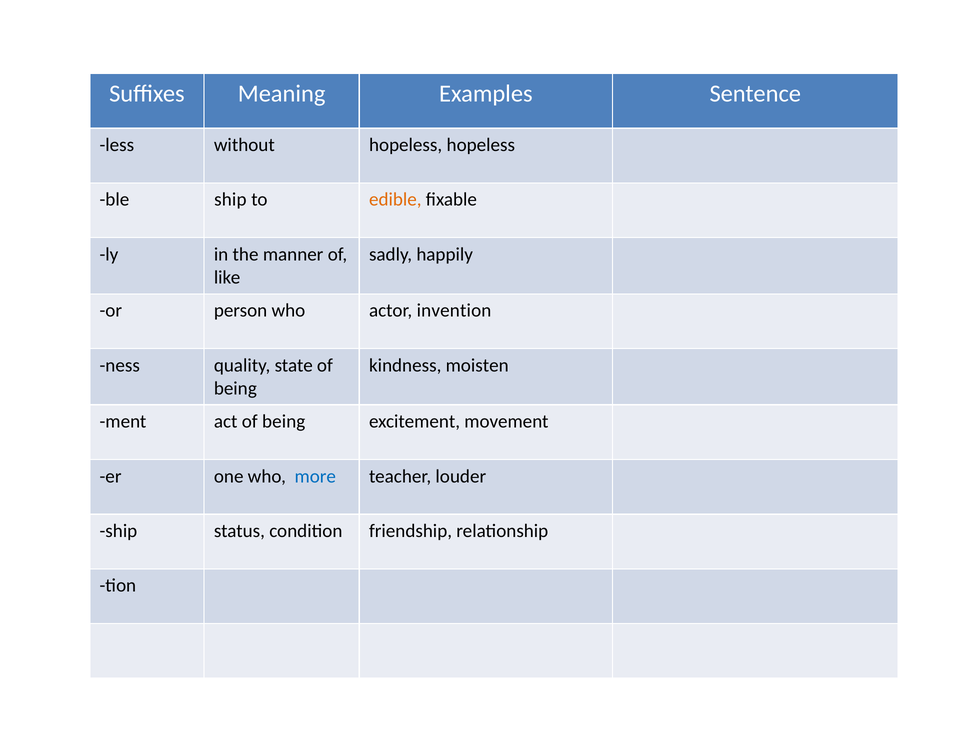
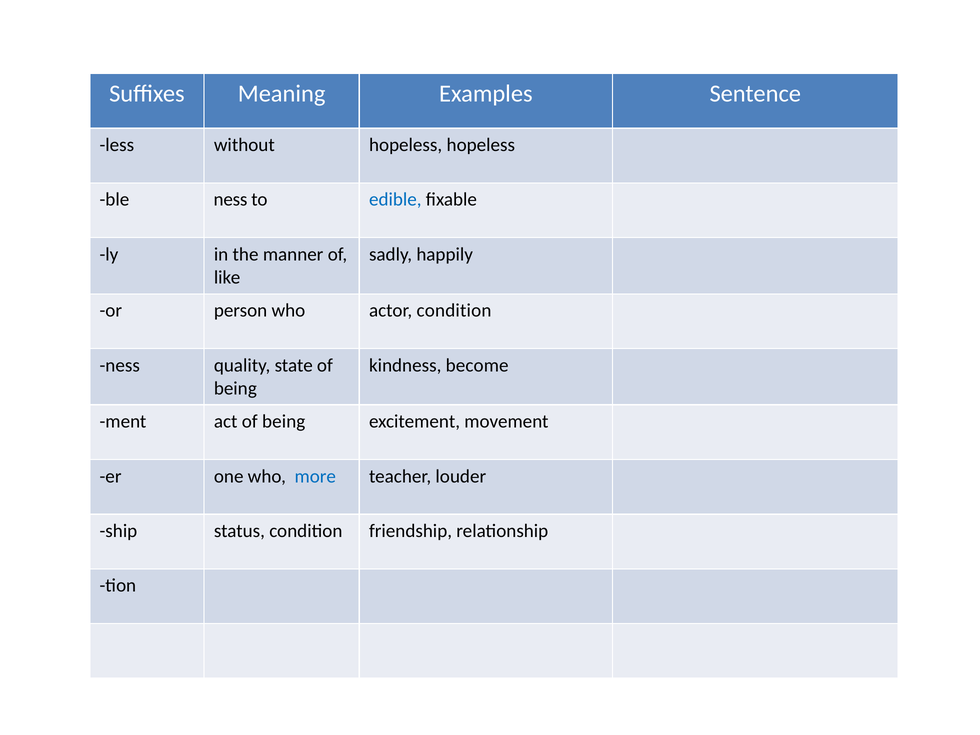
ble ship: ship -> ness (231, 200)
edible colour: orange -> blue (395, 200)
actor invention: invention -> condition (454, 311)
moisten: moisten -> become (477, 365)
